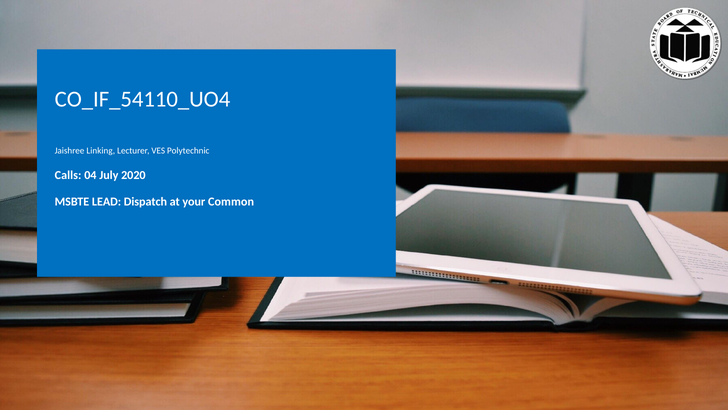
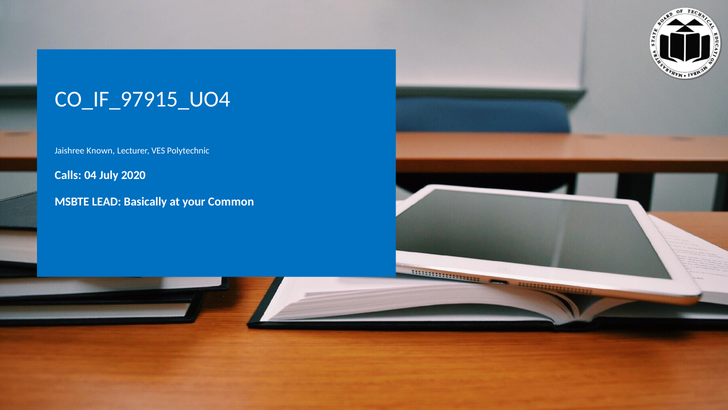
CO_IF_54110_UO4: CO_IF_54110_UO4 -> CO_IF_97915_UO4 (142, 99)
Linking: Linking -> Known (101, 151)
Dispatch: Dispatch -> Basically (145, 201)
